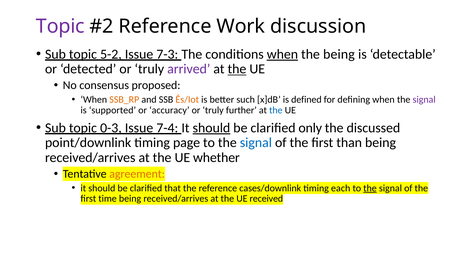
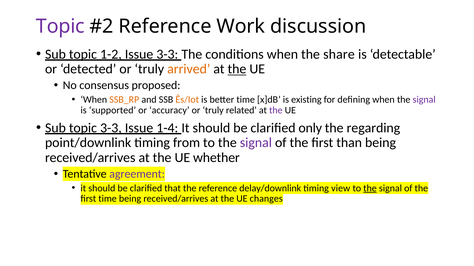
5-2: 5-2 -> 1-2 (111, 54)
Issue 7-3: 7-3 -> 3-3 (167, 54)
when underline: present -> none (282, 54)
the being: being -> share (339, 54)
arrived colour: purple -> orange (189, 69)
better such: such -> time (246, 100)
defined: defined -> existing (306, 100)
further: further -> related (241, 110)
the colour: blue -> purple (276, 110)
topic 0-3: 0-3 -> 3-3 (111, 128)
7-4: 7-4 -> 1-4 (167, 128)
should underline: present -> none (211, 128)
discussed: discussed -> regarding (373, 128)
page: page -> from (187, 143)
signal colour: blue -> purple (256, 143)
agreement colour: orange -> purple (137, 174)
cases/downlink: cases/downlink -> delay/downlink (270, 189)
each: each -> view (341, 189)
received: received -> changes (266, 199)
